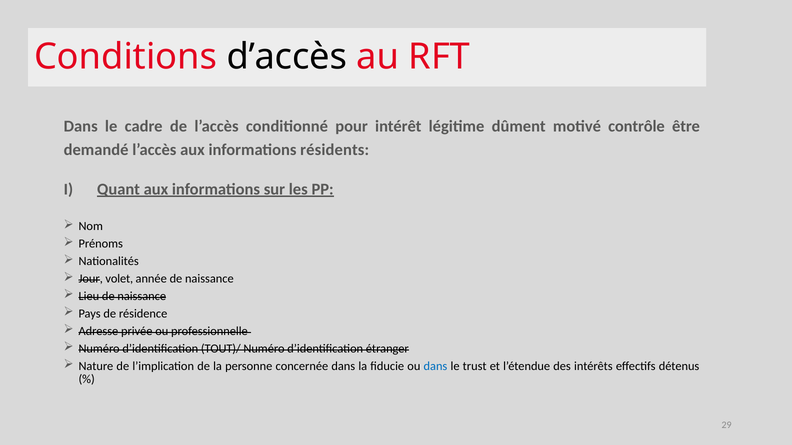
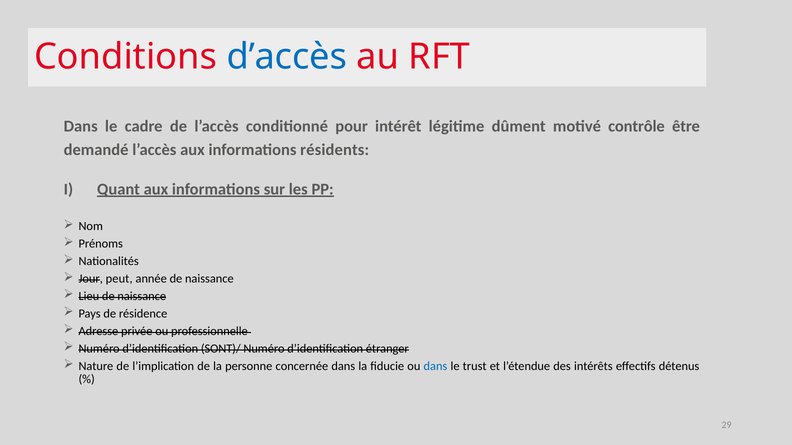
d’accès colour: black -> blue (287, 57)
volet: volet -> peut (119, 279)
TOUT)/: TOUT)/ -> SONT)/ (221, 349)
